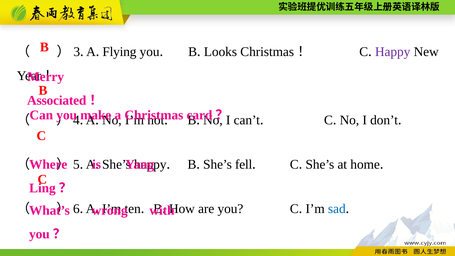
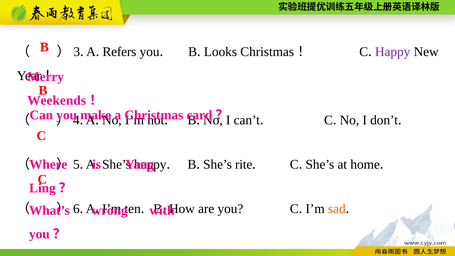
Flying: Flying -> Refers (119, 52)
Associated: Associated -> Weekends (57, 101)
fell: fell -> rite (244, 164)
sad colour: blue -> orange (337, 209)
